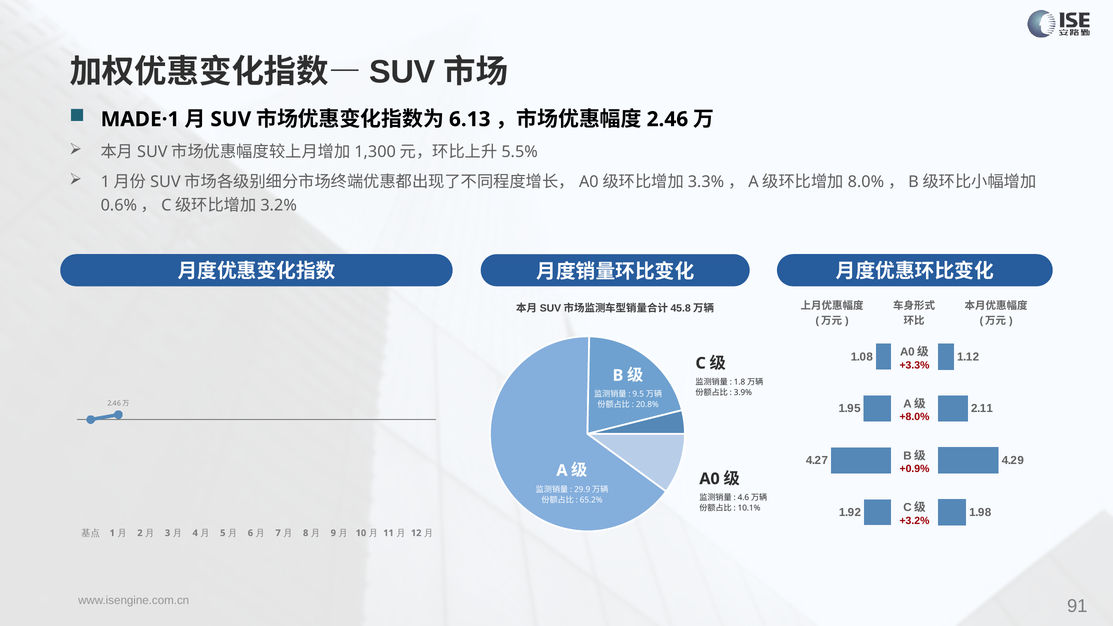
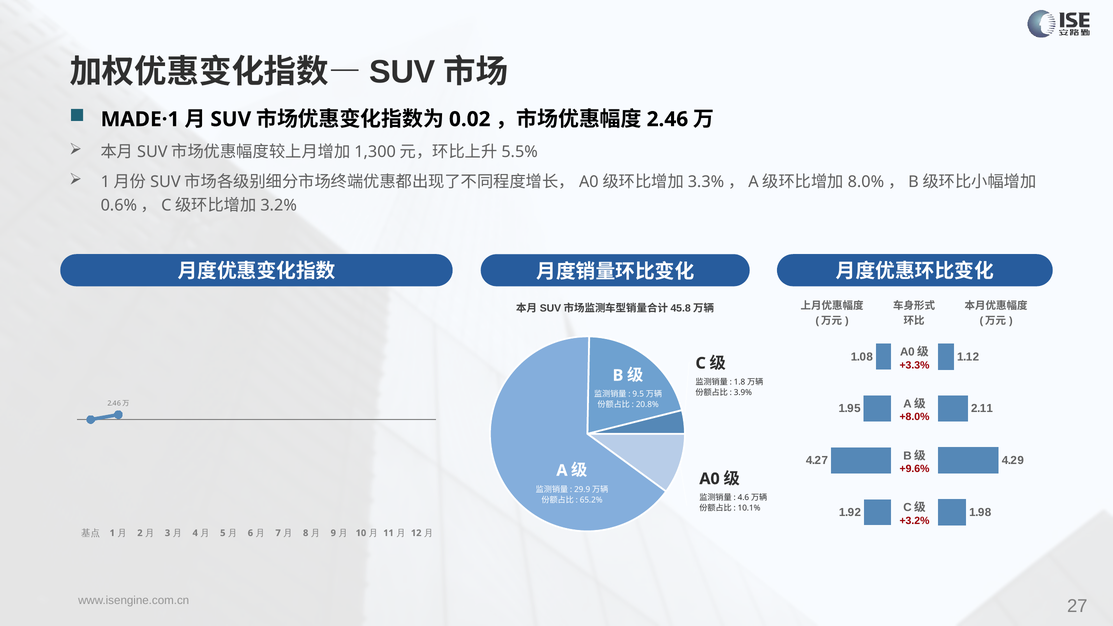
6.13: 6.13 -> 0.02 (470, 119)
+0.9%: +0.9% -> +9.6% (914, 469)
91: 91 -> 27 (1077, 606)
